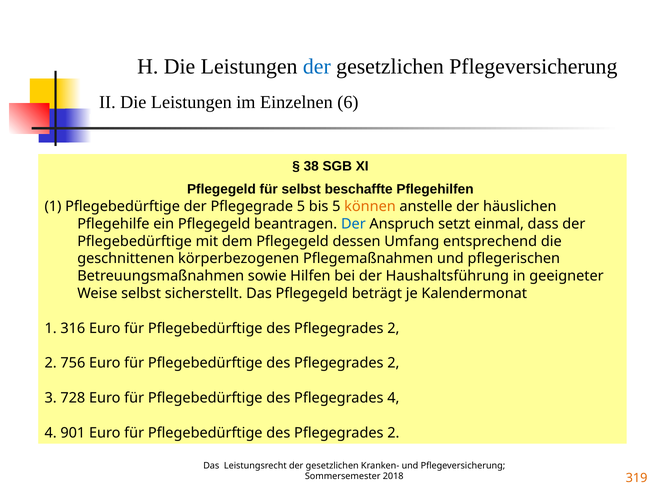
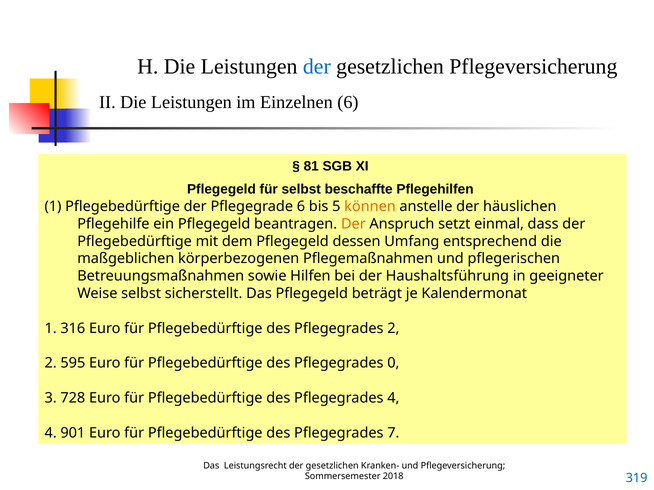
38: 38 -> 81 (311, 167)
Pflegegrade 5: 5 -> 6 (301, 207)
Der colour: blue -> orange (353, 224)
geschnittenen: geschnittenen -> maßgeblichen (126, 259)
756: 756 -> 595 (73, 364)
2: 2 -> 0 (393, 364)
2: 2 -> 7 (393, 433)
319 colour: orange -> blue (637, 478)
